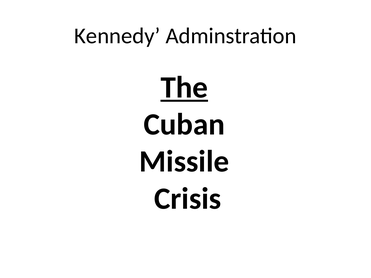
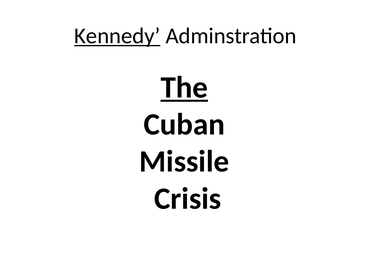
Kennedy underline: none -> present (117, 36)
